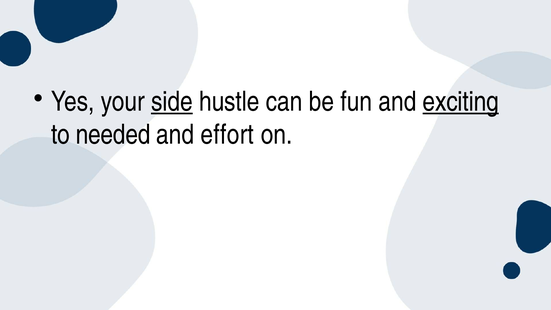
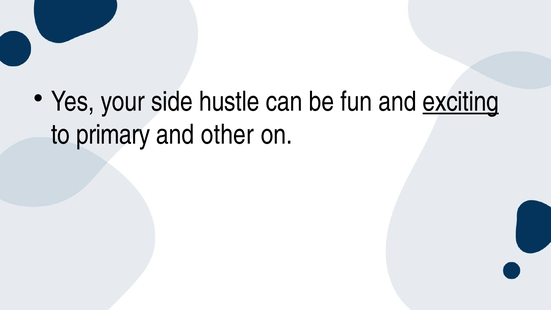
side underline: present -> none (172, 102)
needed: needed -> primary (113, 135)
effort: effort -> other (227, 135)
